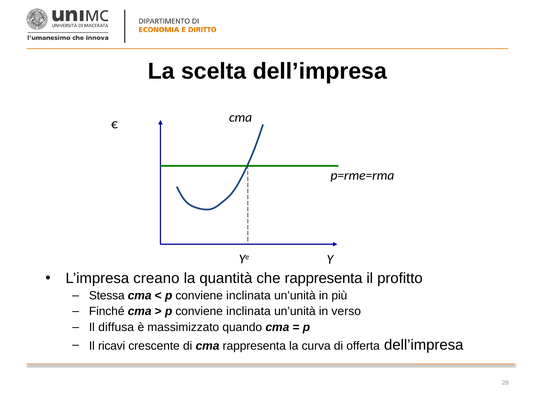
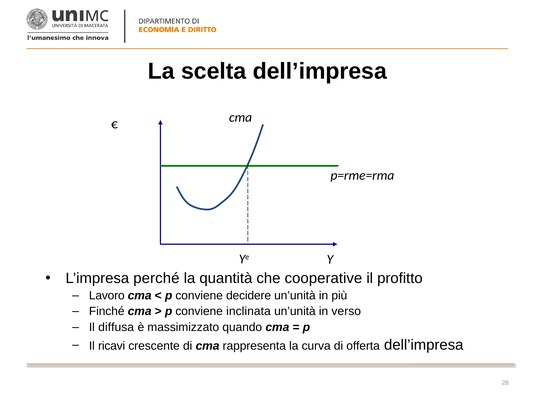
creano: creano -> perché (156, 278)
che rappresenta: rappresenta -> cooperative (323, 278)
Stessa: Stessa -> Lavoro (107, 296)
inclinata: inclinata -> decidere (249, 296)
